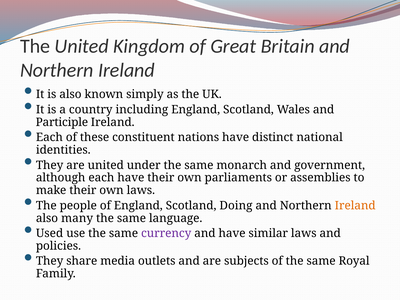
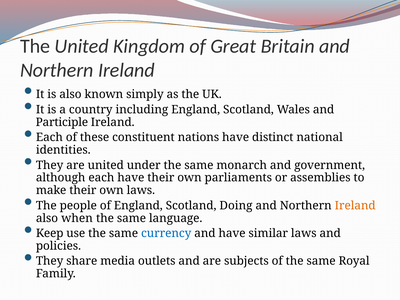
many: many -> when (77, 218)
Used: Used -> Keep (50, 233)
currency colour: purple -> blue (166, 233)
